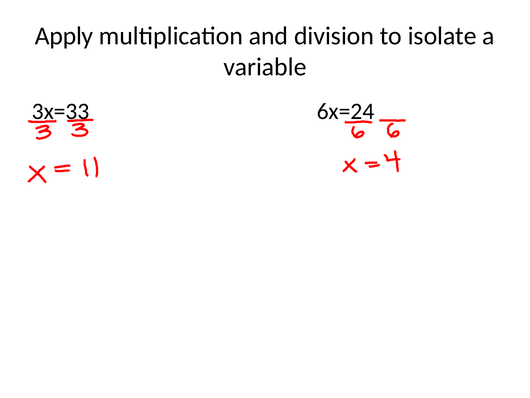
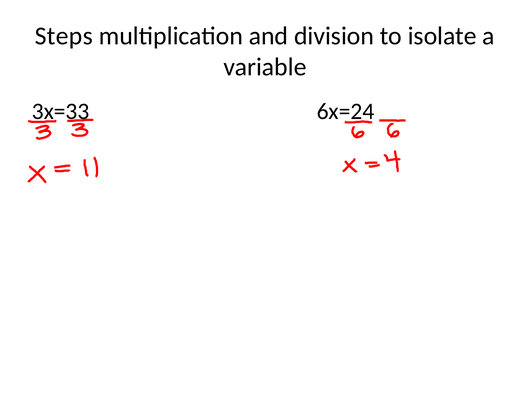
Apply: Apply -> Steps (64, 36)
